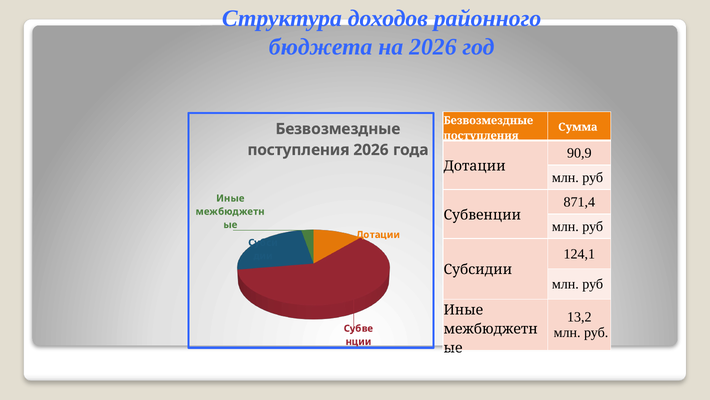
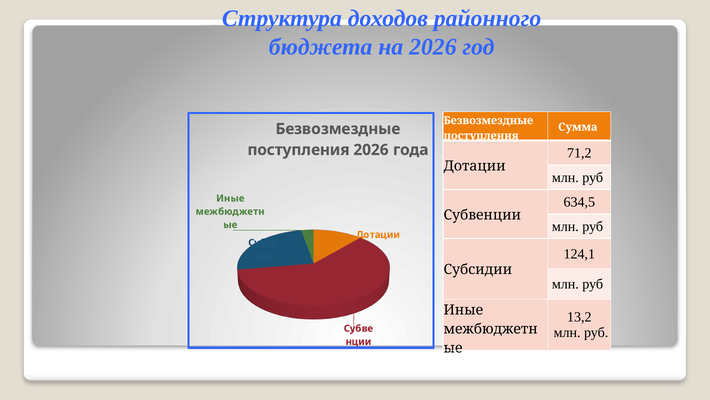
90,9: 90,9 -> 71,2 (579, 153)
871,4: 871,4 -> 634,5 (579, 202)
